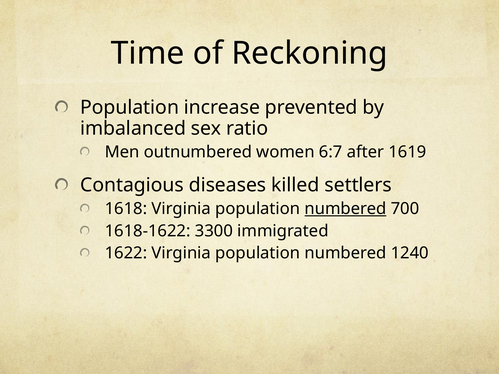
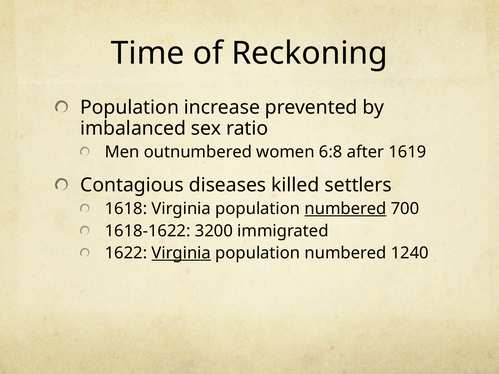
6:7: 6:7 -> 6:8 (331, 152)
3300: 3300 -> 3200 (214, 231)
Virginia underline: none -> present (181, 253)
